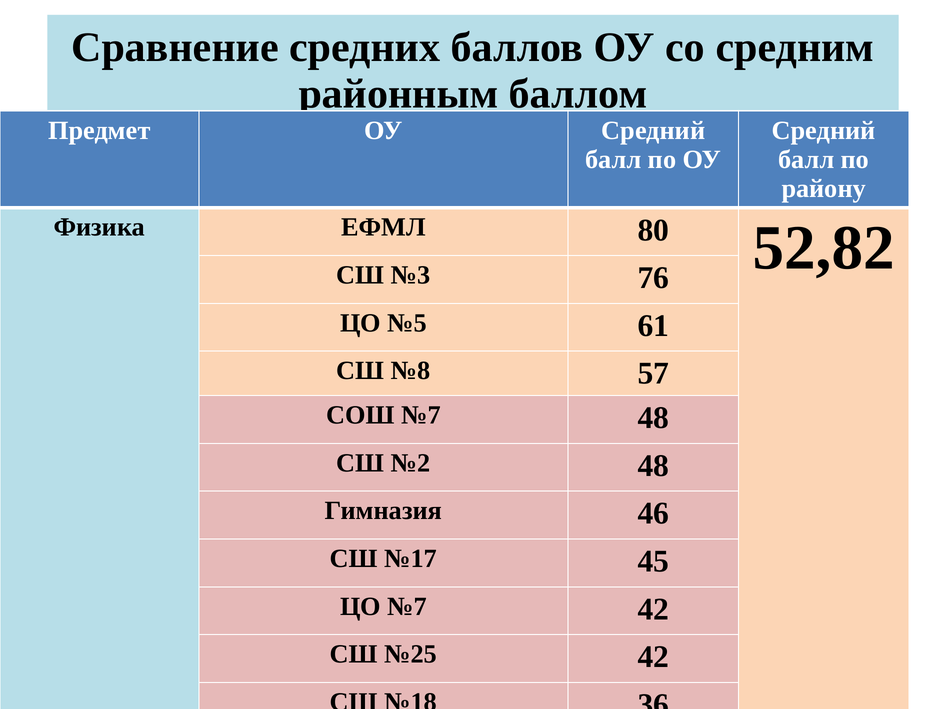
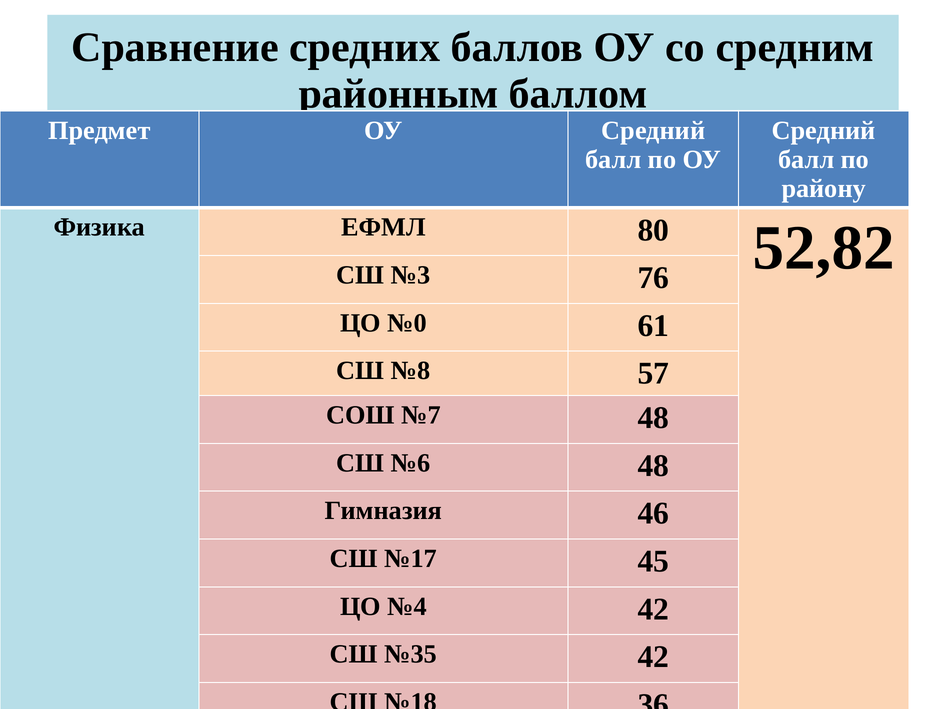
№5: №5 -> №0 (407, 323)
№2: №2 -> №6 (411, 463)
ЦО №7: №7 -> №4 (407, 607)
№25: №25 -> №35 (411, 655)
